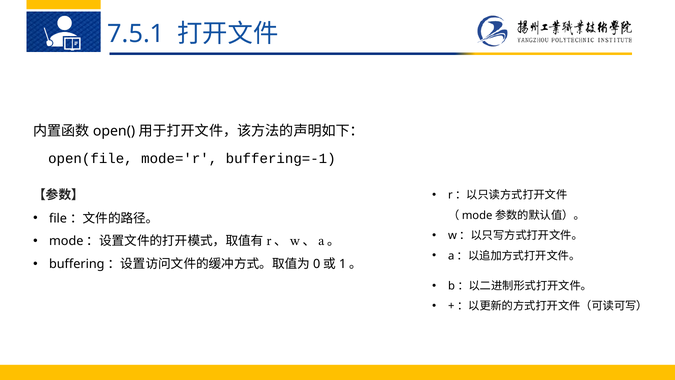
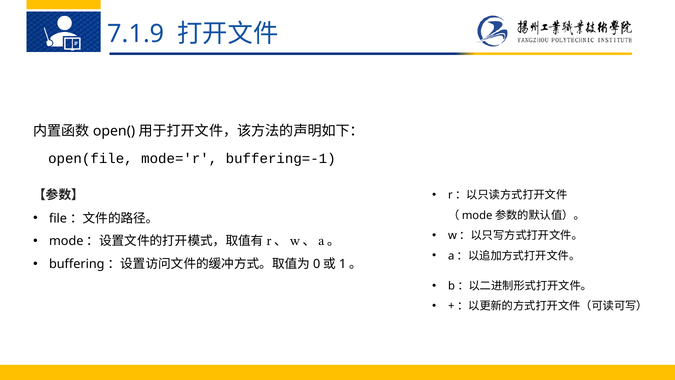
7.5.1: 7.5.1 -> 7.1.9 (136, 34)
